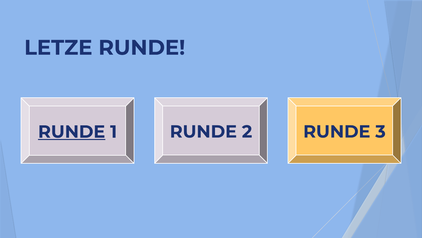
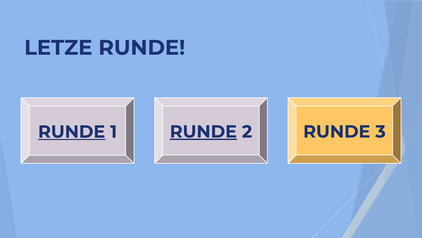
RUNDE underline: none -> present (203, 131)
